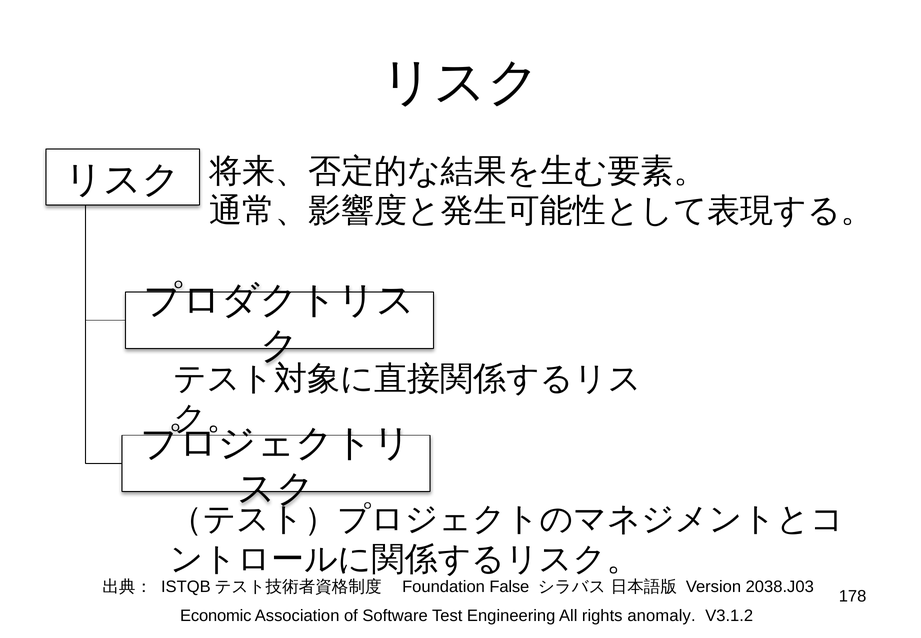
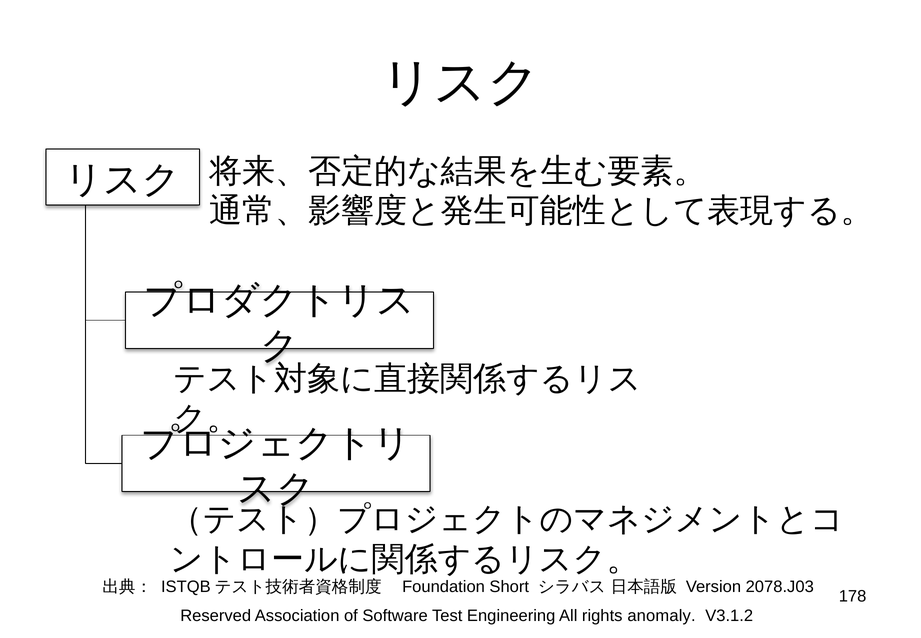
False: False -> Short (509, 587)
2038.J03: 2038.J03 -> 2078.J03 (780, 587)
Economic: Economic -> Reserved (216, 615)
